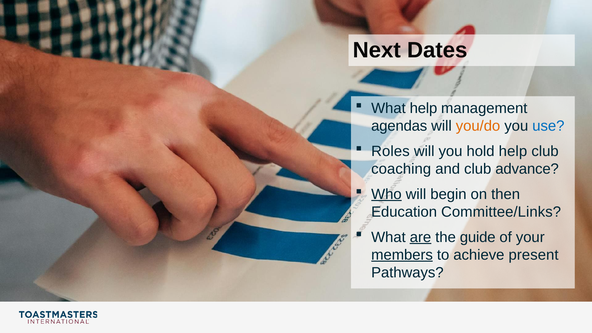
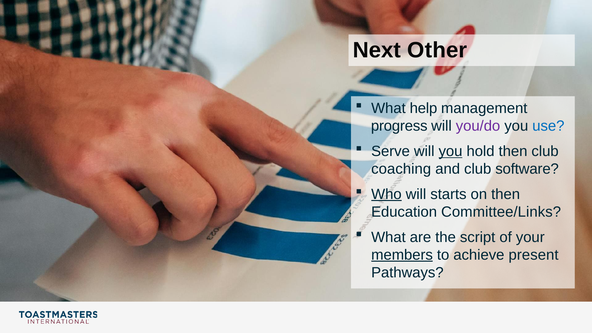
Dates: Dates -> Other (437, 50)
agendas: agendas -> progress (399, 126)
you/do colour: orange -> purple (478, 126)
Roles: Roles -> Serve (391, 151)
you underline: none -> present (451, 151)
hold help: help -> then (513, 151)
advance: advance -> software (527, 169)
begin: begin -> starts (448, 194)
are underline: present -> none (421, 237)
guide: guide -> script (478, 237)
